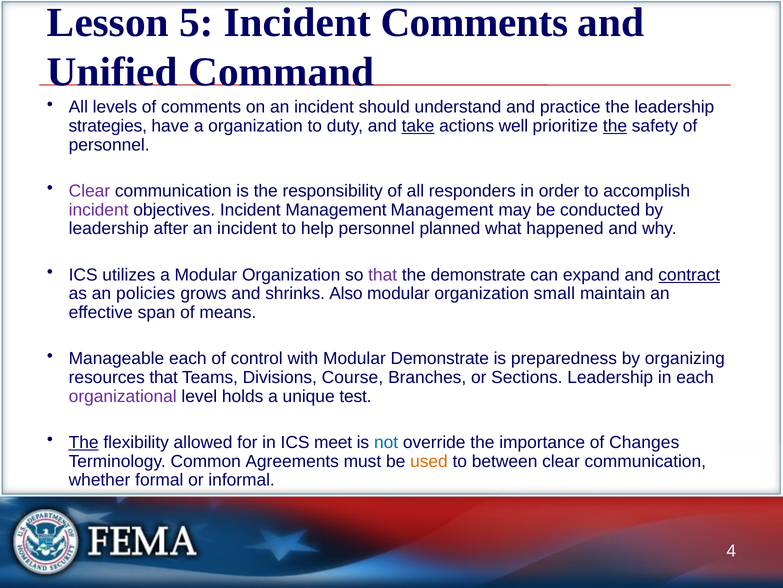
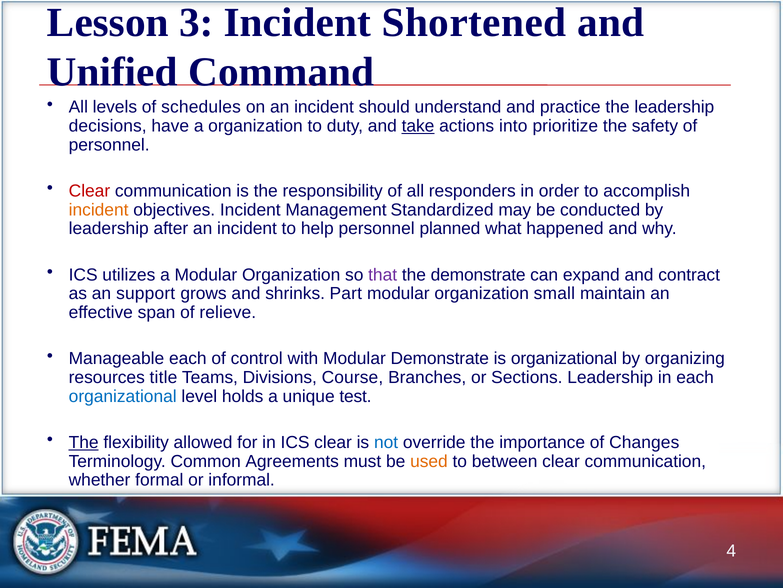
5: 5 -> 3 (196, 22)
Incident Comments: Comments -> Shortened (474, 22)
of comments: comments -> schedules (201, 107)
strategies: strategies -> decisions (108, 126)
well: well -> into (513, 126)
the underline: present -> none (615, 126)
Clear colour: purple -> red (89, 191)
incident colour: purple -> orange (99, 210)
Management Management: Management -> Standardized (442, 210)
contract underline: present -> none (689, 275)
policies: policies -> support (146, 293)
Also: Also -> Part (346, 293)
means: means -> relieve (228, 312)
is preparedness: preparedness -> organizational (564, 358)
resources that: that -> title (163, 377)
organizational colour: purple -> blue (123, 396)
ICS meet: meet -> clear (333, 442)
